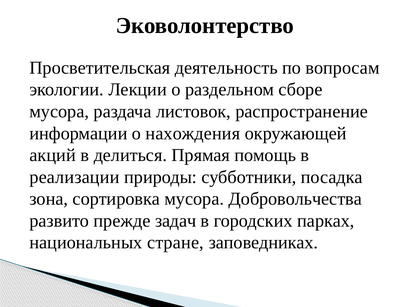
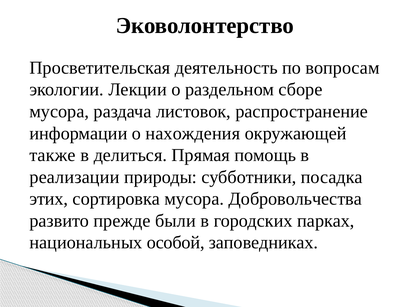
акций: акций -> также (53, 155)
зона: зона -> этих (49, 199)
задач: задач -> были (175, 221)
стране: стране -> особой (176, 243)
